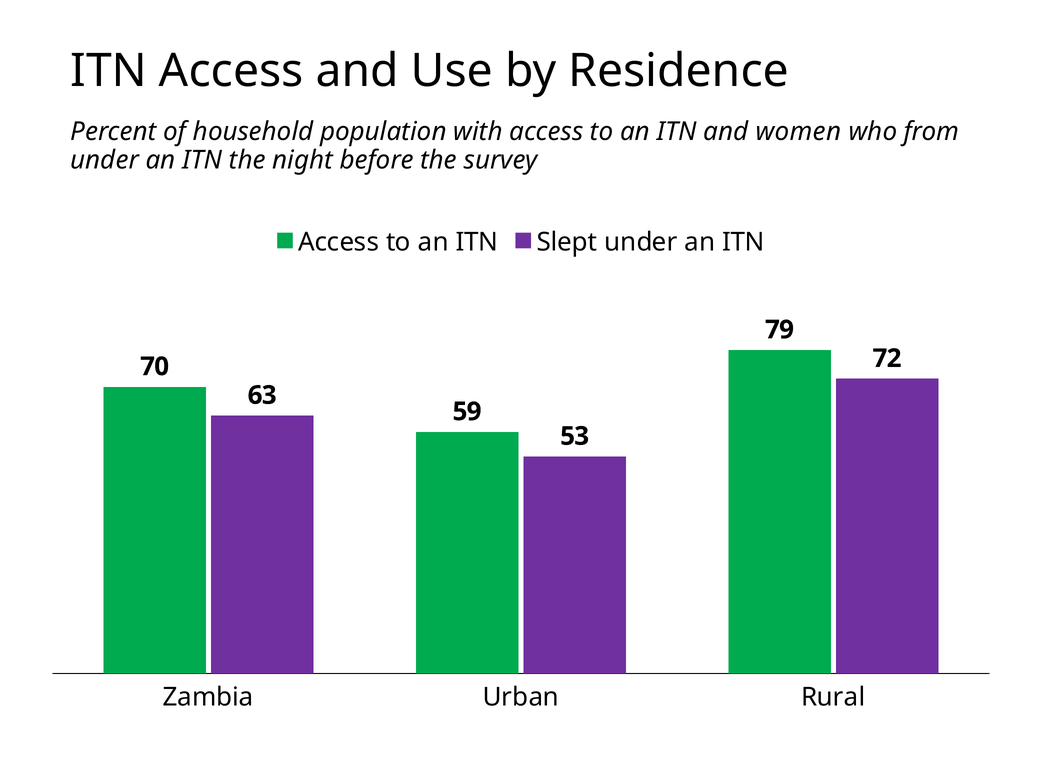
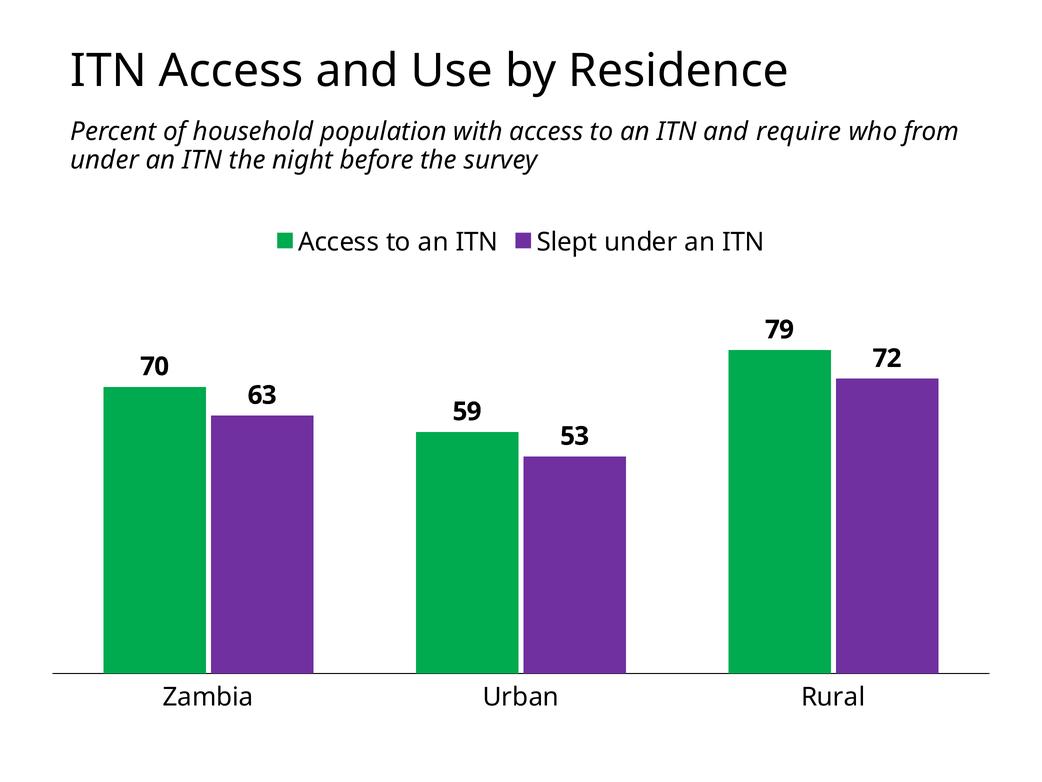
women: women -> require (799, 132)
